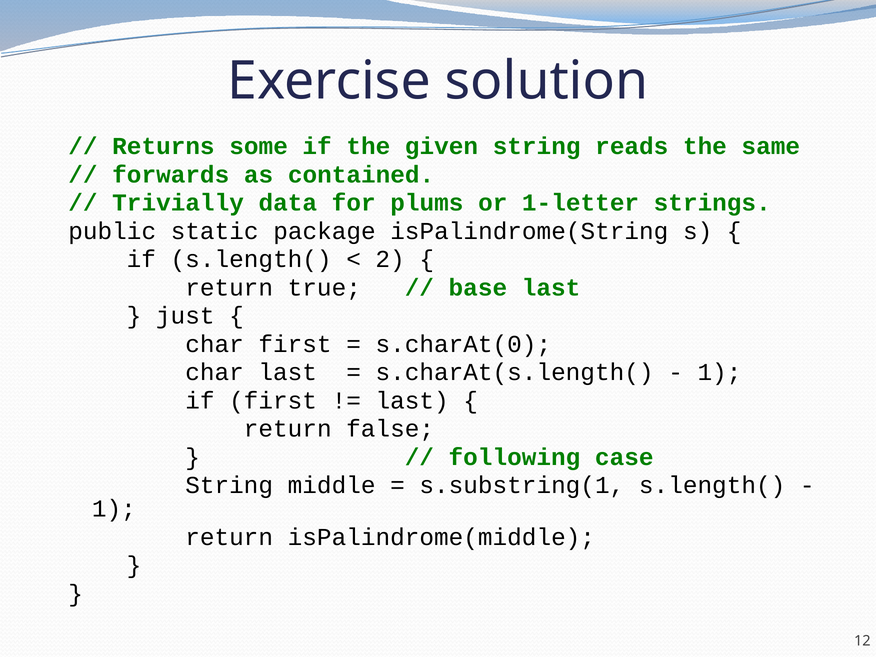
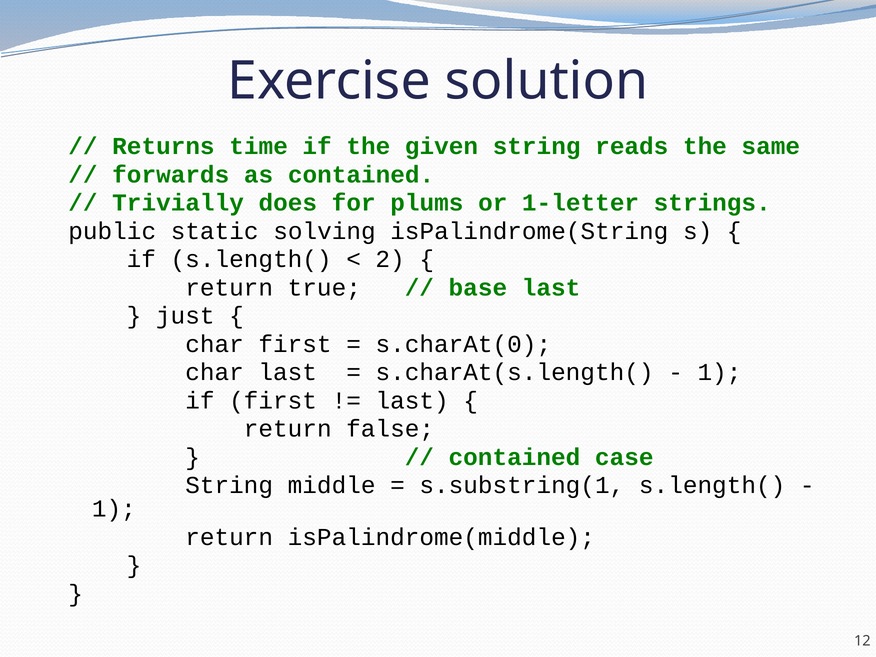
some: some -> time (259, 146)
data: data -> does (288, 203)
package: package -> solving (324, 231)
following: following -> contained (514, 457)
